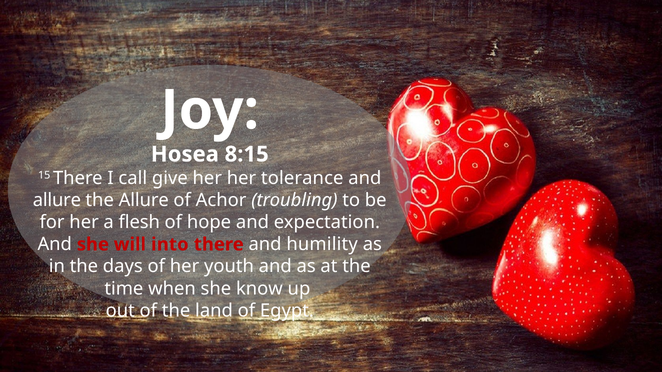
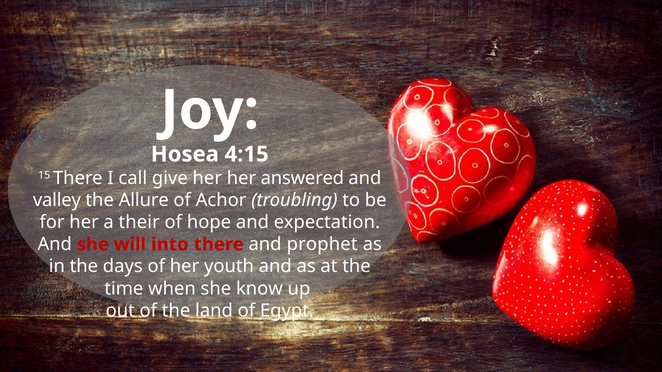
8:15: 8:15 -> 4:15 (247, 154)
tolerance: tolerance -> answered (302, 178)
allure: allure -> valley (57, 200)
flesh: flesh -> their (139, 223)
humility: humility -> prophet (322, 245)
